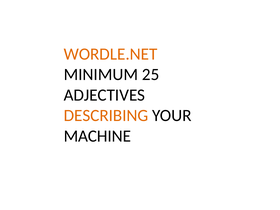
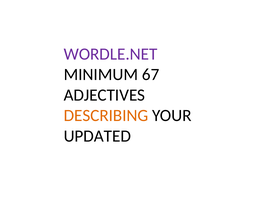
WORDLE.NET colour: orange -> purple (111, 54)
25: 25 -> 67 (151, 74)
MACHINE: MACHINE -> UPDATED (97, 136)
